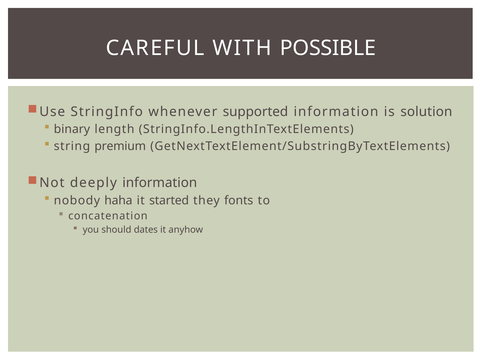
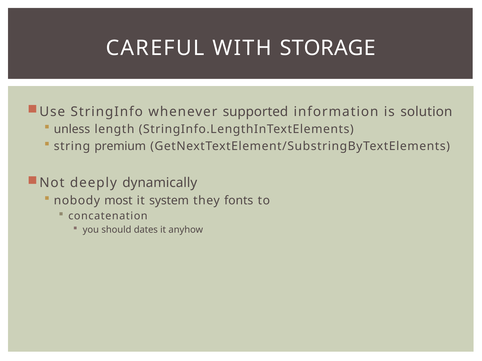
POSSIBLE: POSSIBLE -> STORAGE (328, 48)
binary: binary -> unless (72, 129)
deeply information: information -> dynamically (160, 183)
haha: haha -> most (118, 201)
started: started -> system (169, 201)
